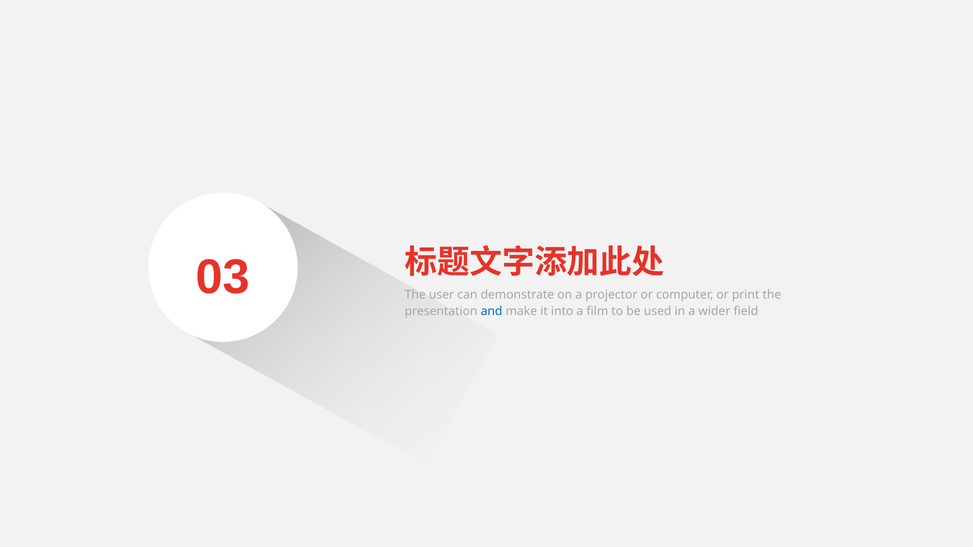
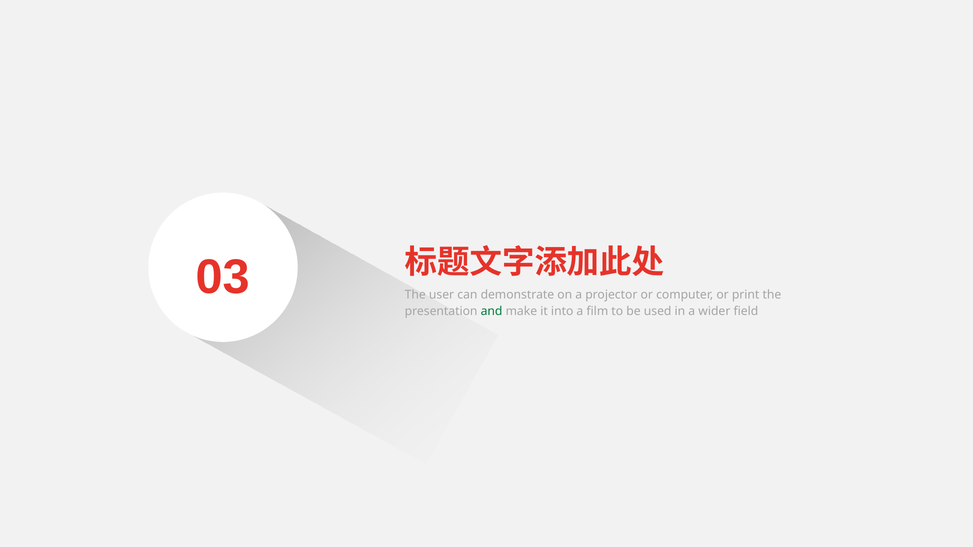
and colour: blue -> green (492, 311)
